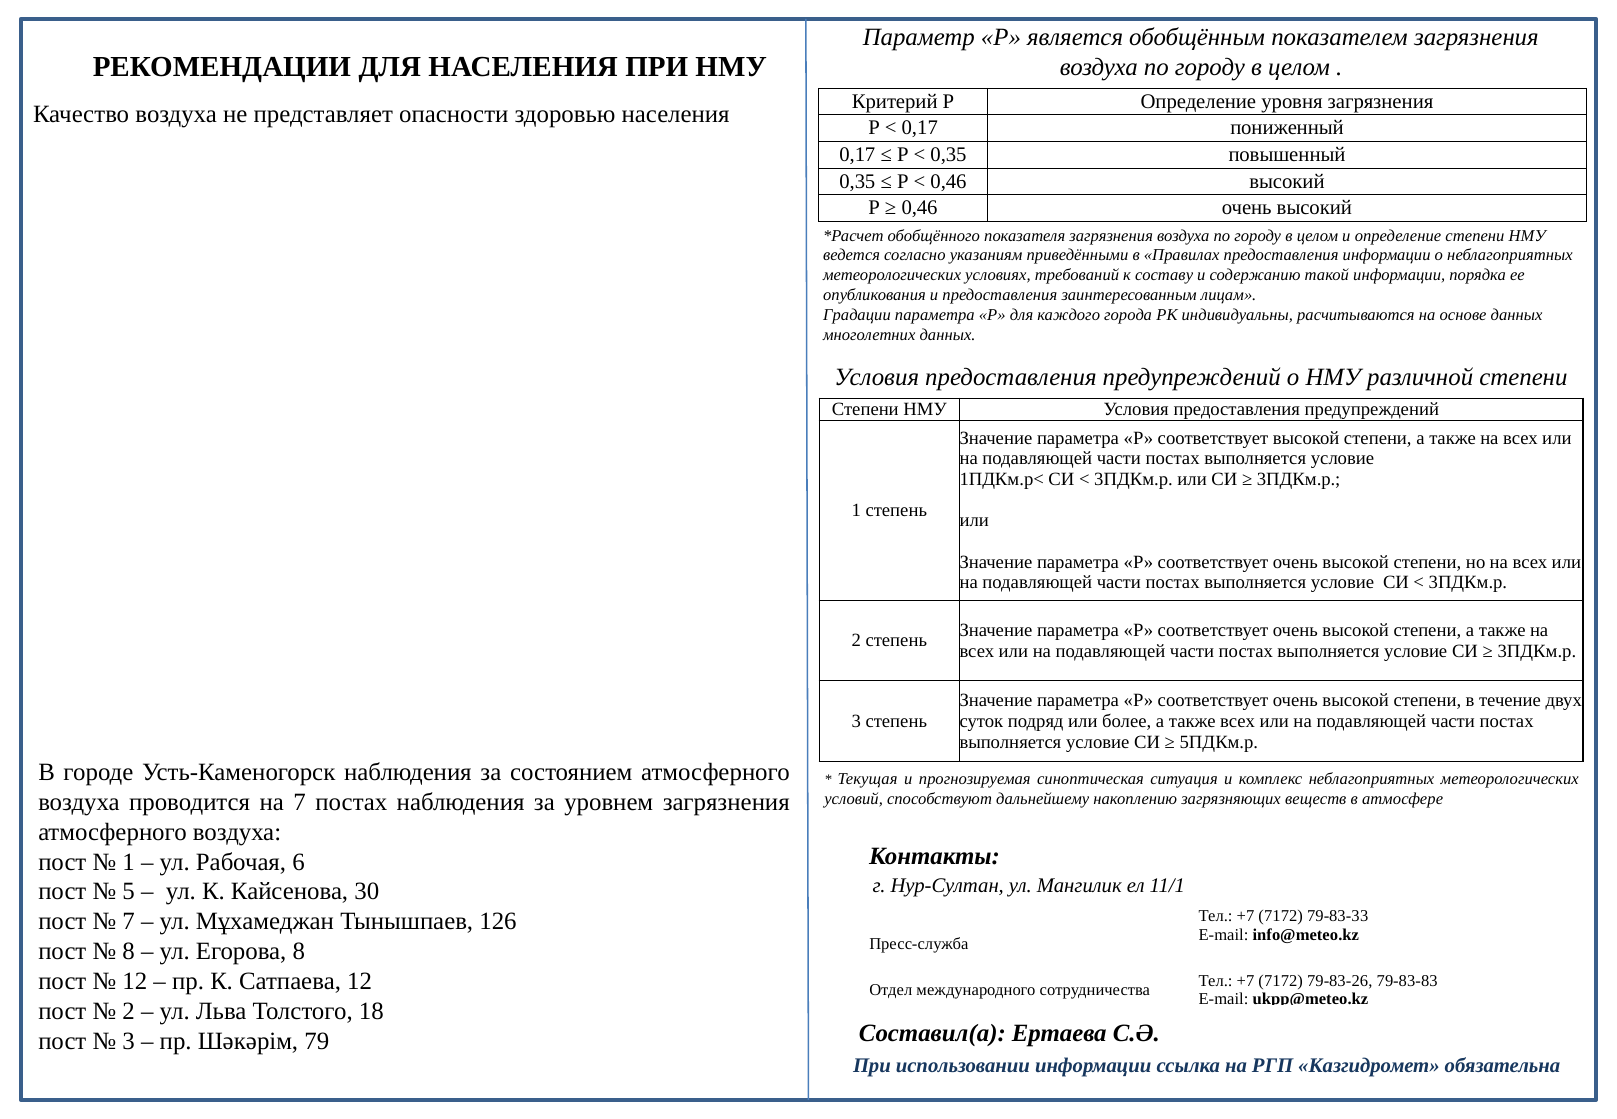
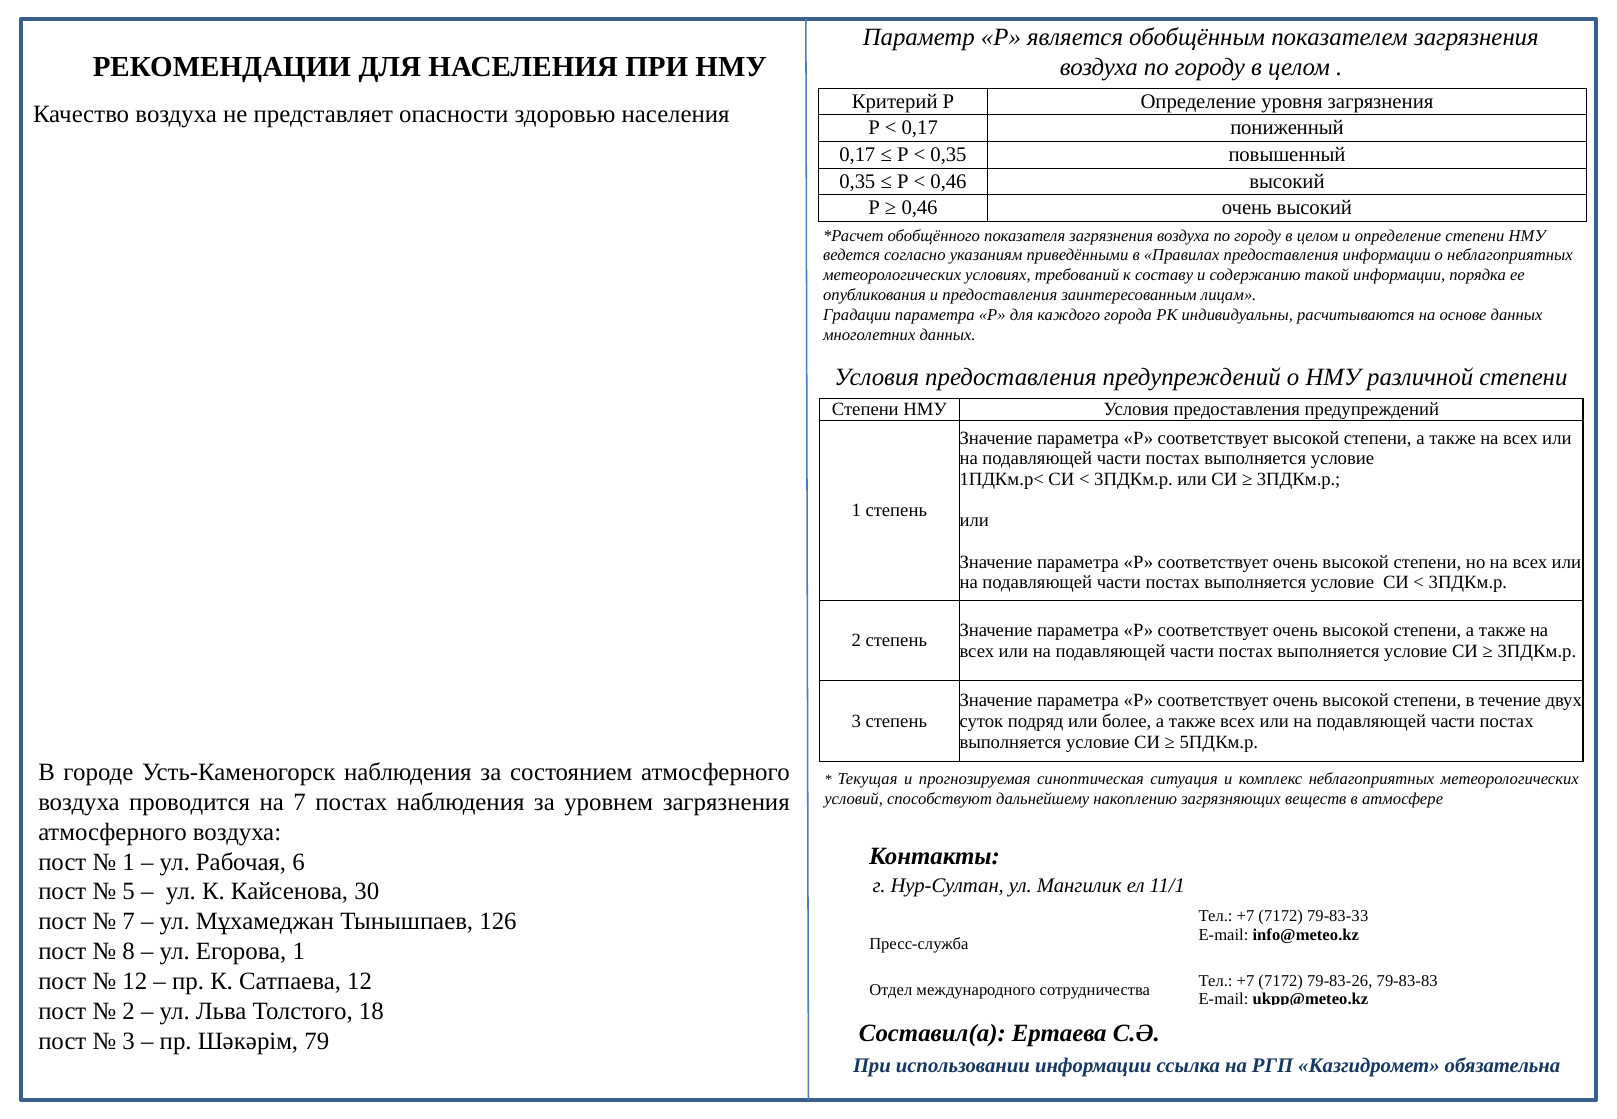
Егорова 8: 8 -> 1 (299, 952)
